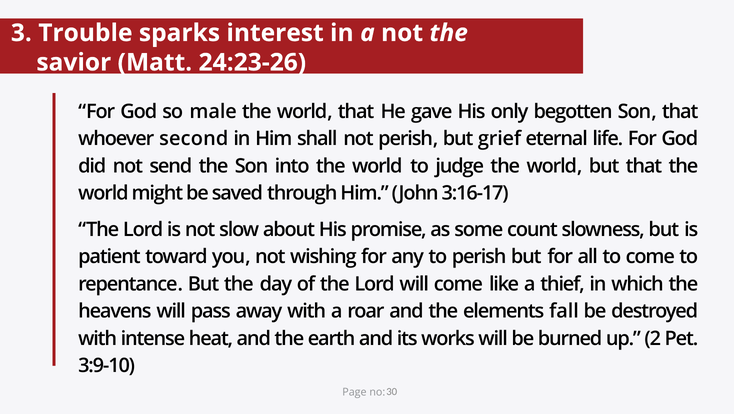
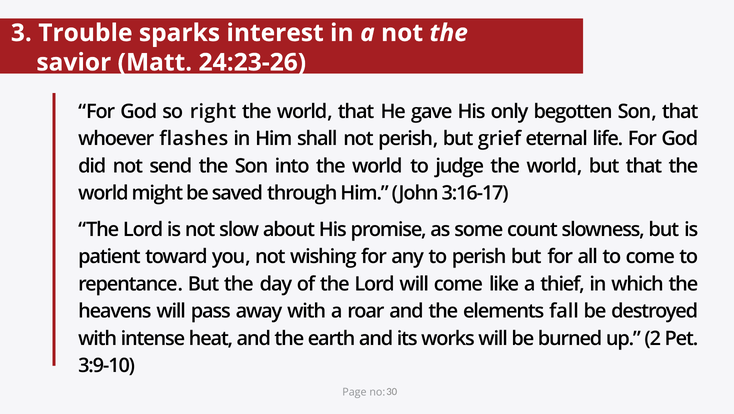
male: male -> right (213, 111)
second: second -> flashes (194, 139)
